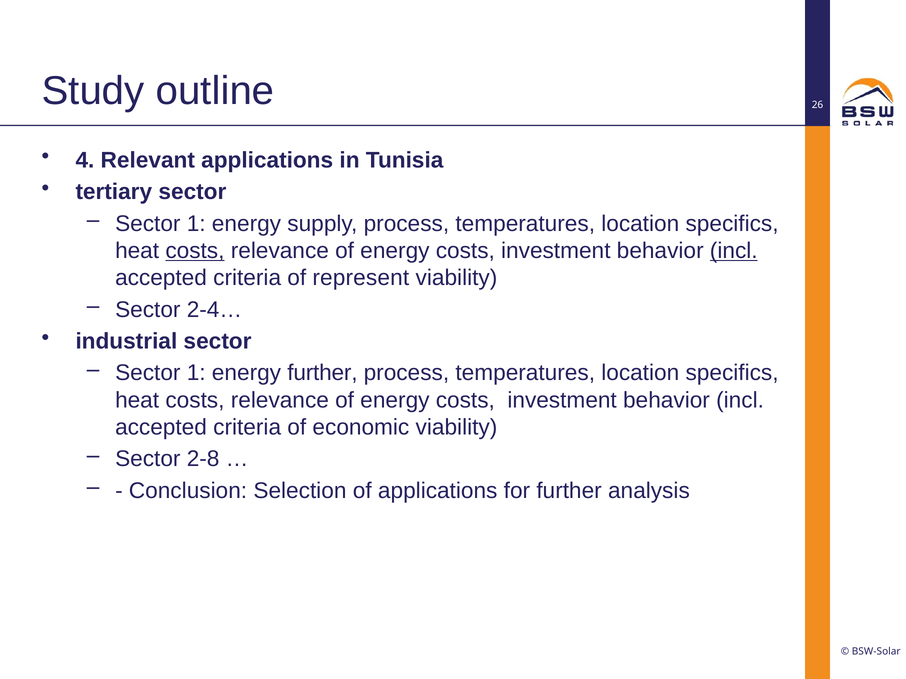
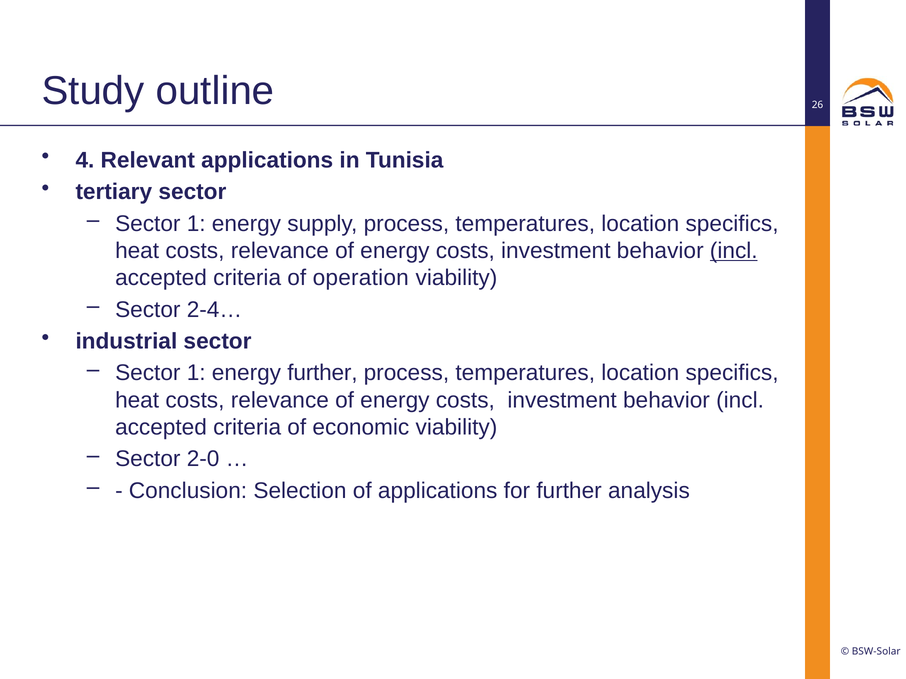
costs underline: present -> none (195, 251)
represent: represent -> operation (361, 278)
2-8: 2-8 -> 2-0 (203, 459)
